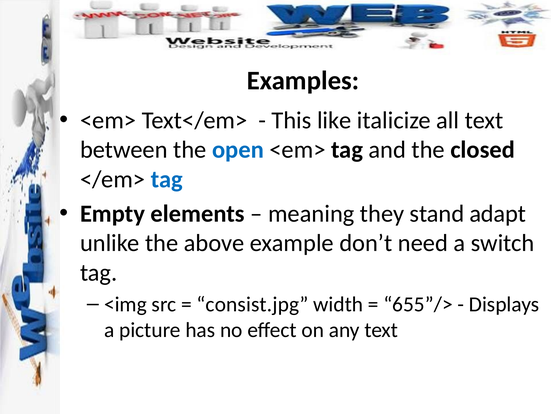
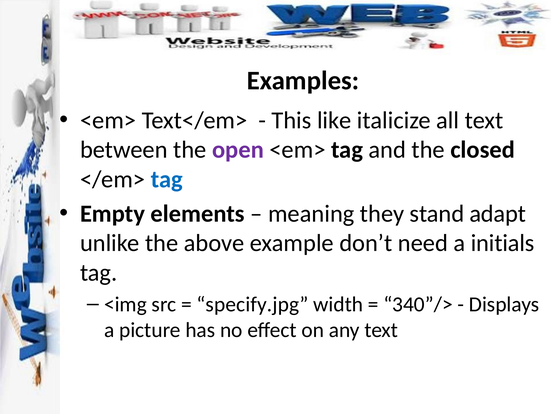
open colour: blue -> purple (238, 150)
switch: switch -> initials (503, 243)
consist.jpg: consist.jpg -> specify.jpg (252, 304)
655”/>: 655”/> -> 340”/> (418, 304)
